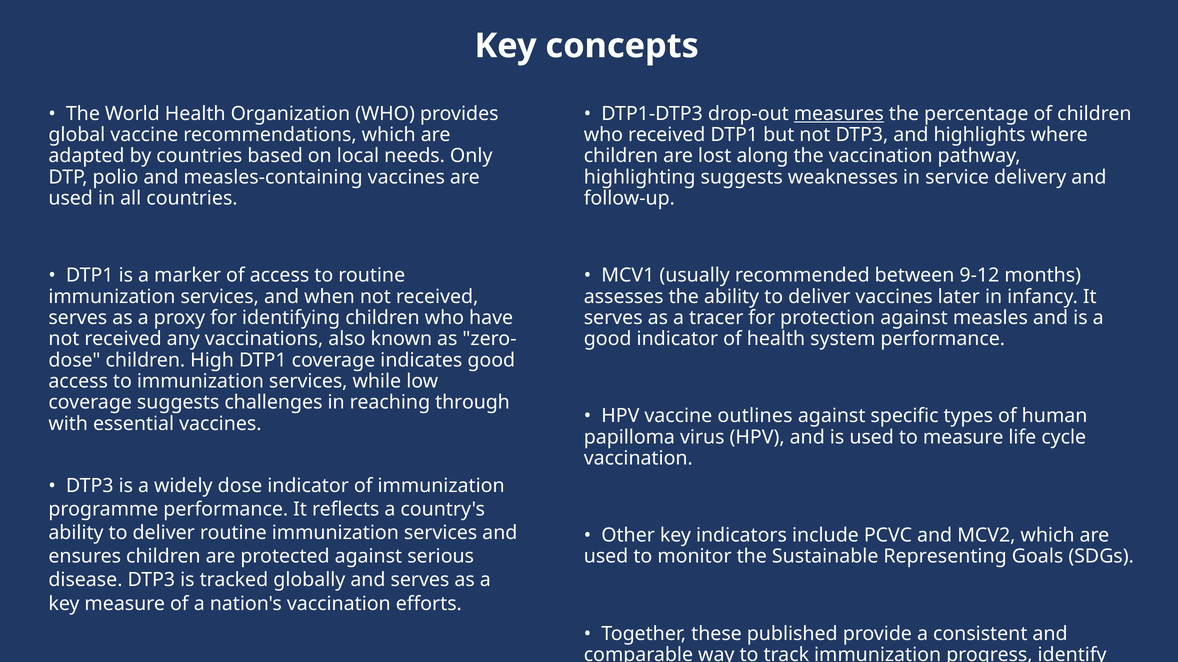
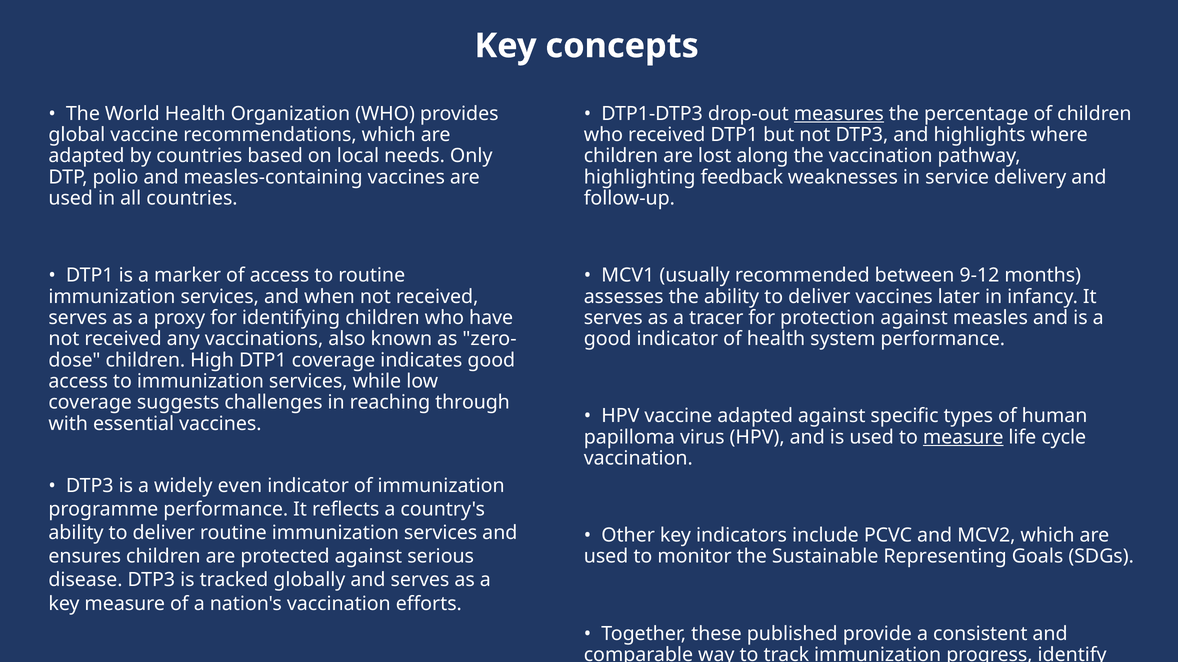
highlighting suggests: suggests -> feedback (742, 177)
vaccine outlines: outlines -> adapted (755, 416)
measure underline: none -> present (963, 438)
widely dose: dose -> even (240, 486)
